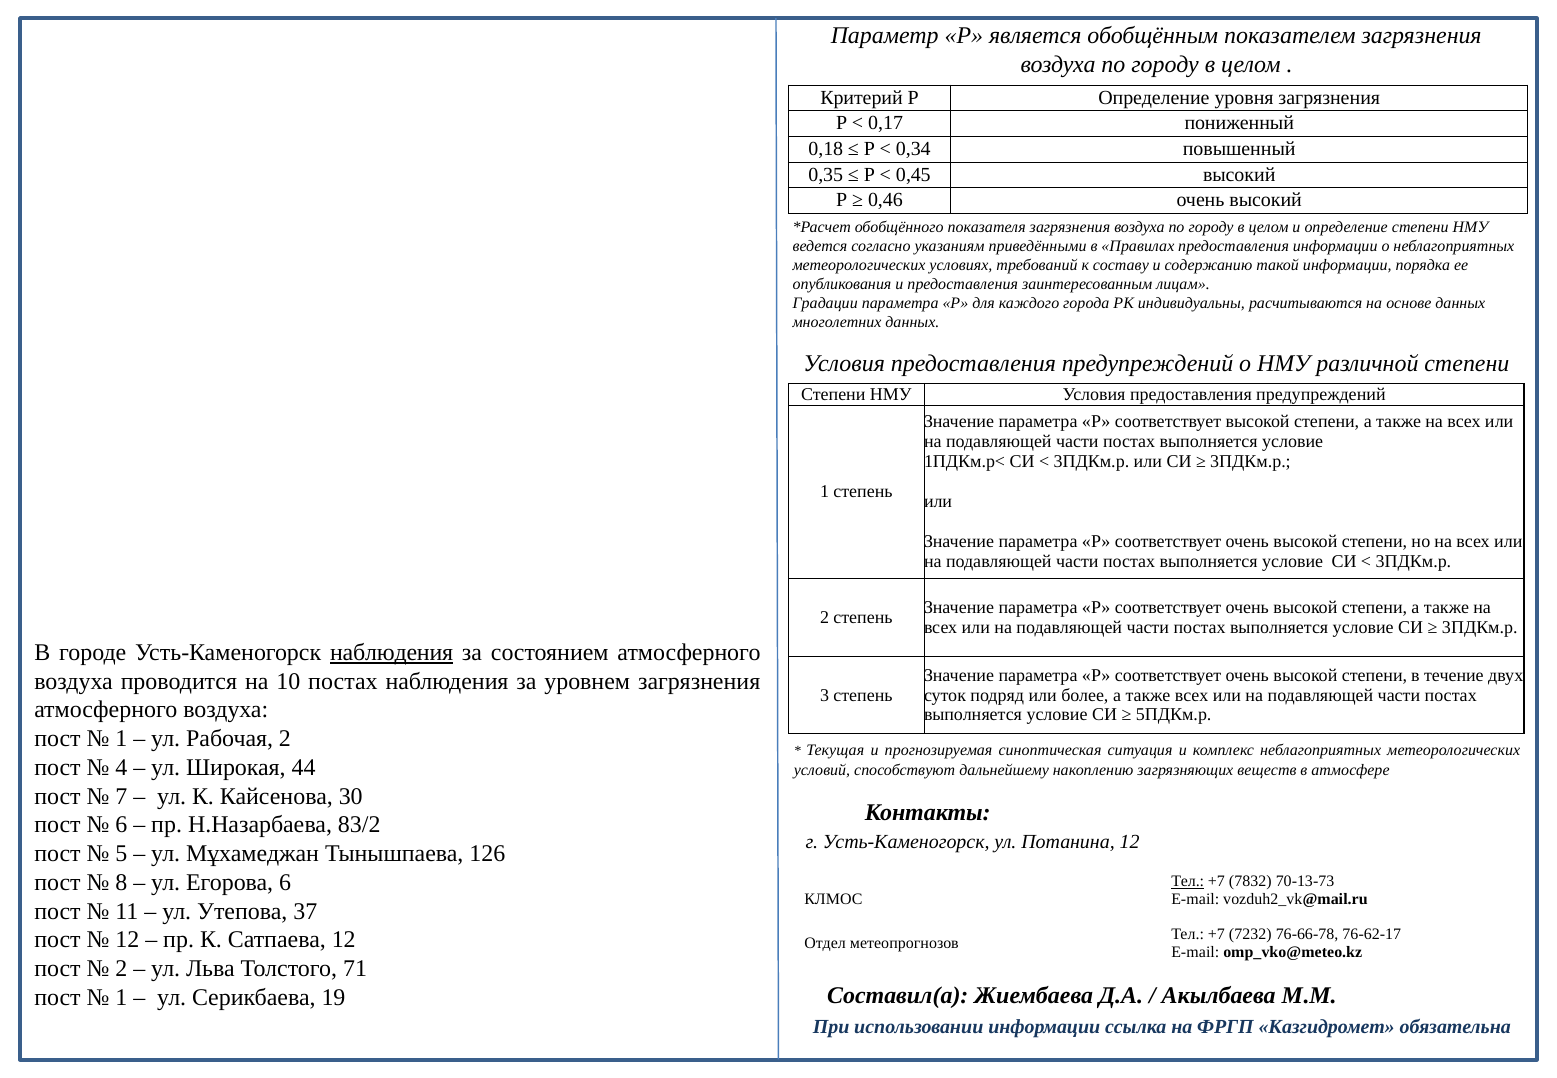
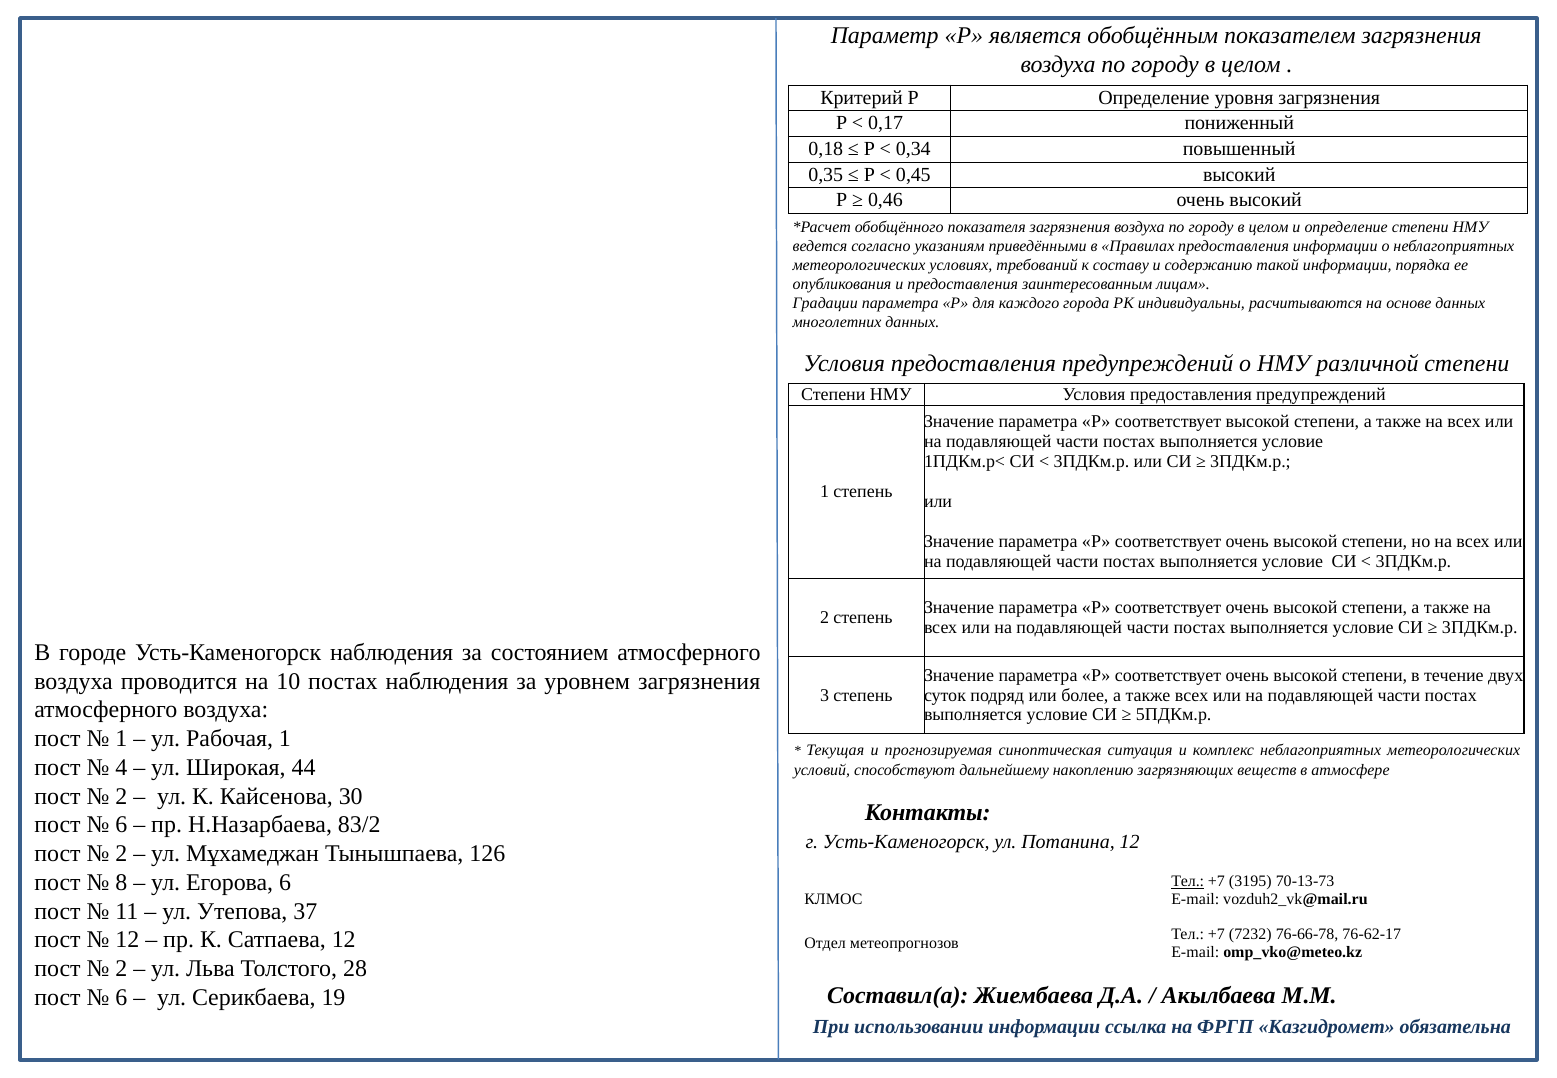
наблюдения underline: present -> none (392, 653)
Рабочая 2: 2 -> 1 (285, 739)
7: 7 -> 2 (121, 796)
5: 5 -> 2 (121, 854)
7832: 7832 -> 3195 (1250, 881)
71: 71 -> 28 (355, 969)
1: 1 -> 6 (121, 997)
